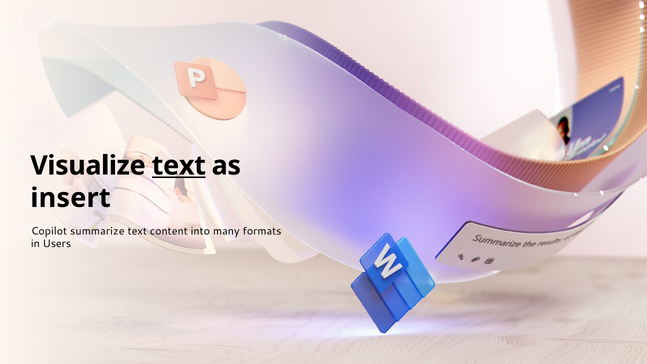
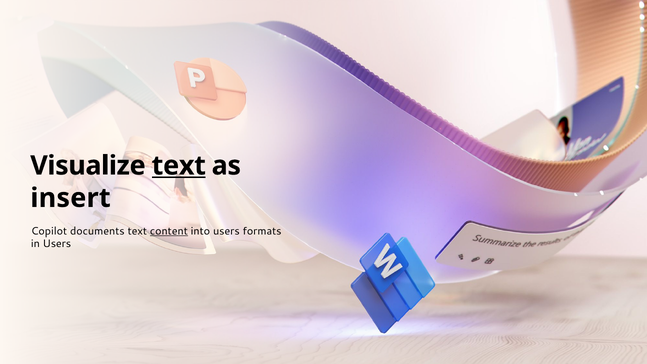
summarize: summarize -> documents (97, 231)
content underline: none -> present (169, 231)
into many: many -> users (226, 231)
